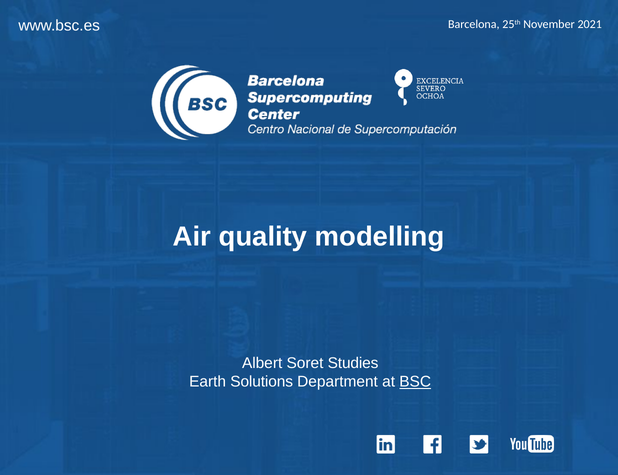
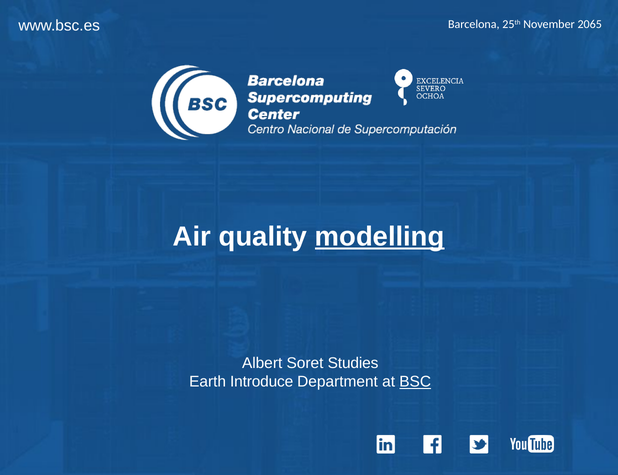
2021: 2021 -> 2065 (590, 24)
modelling underline: none -> present (380, 236)
Solutions: Solutions -> Introduce (262, 381)
